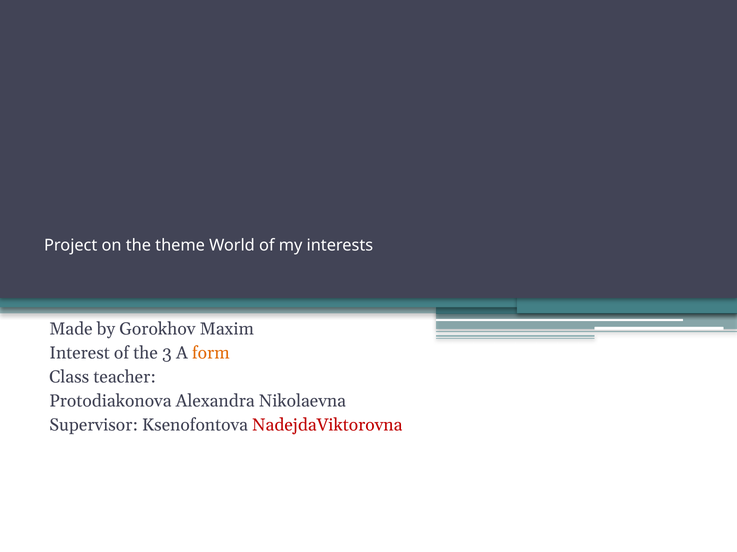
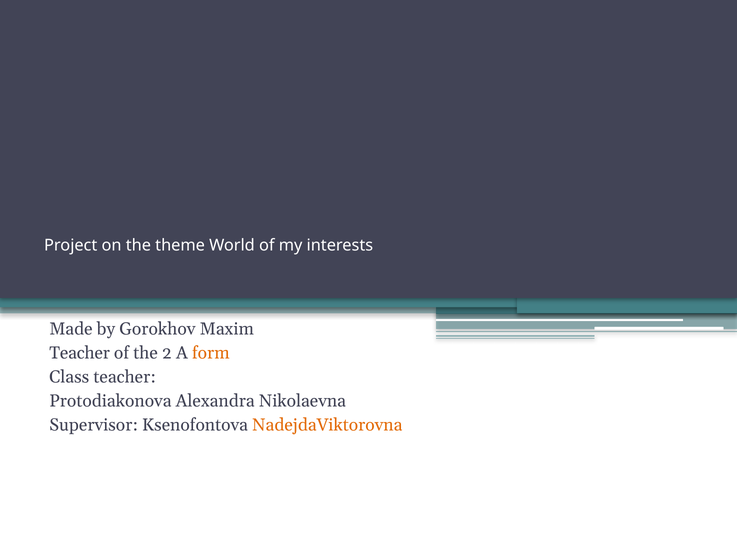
Interest: Interest -> Teacher (80, 354)
3: 3 -> 2 (167, 354)
NadejdaViktorovna colour: red -> orange (327, 425)
